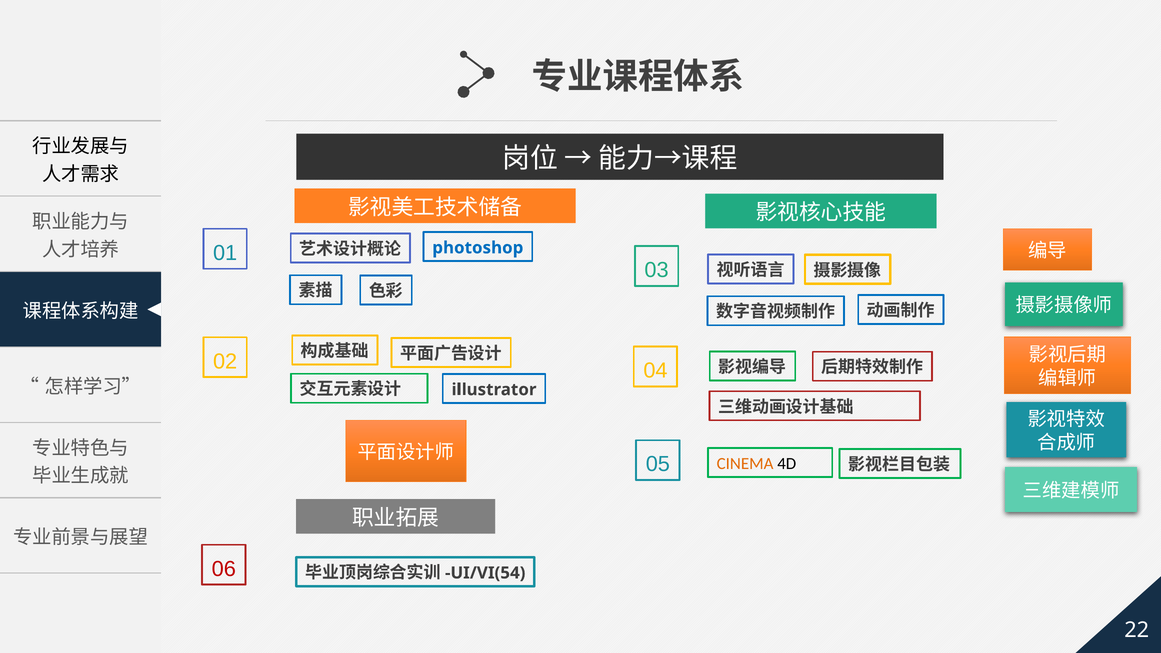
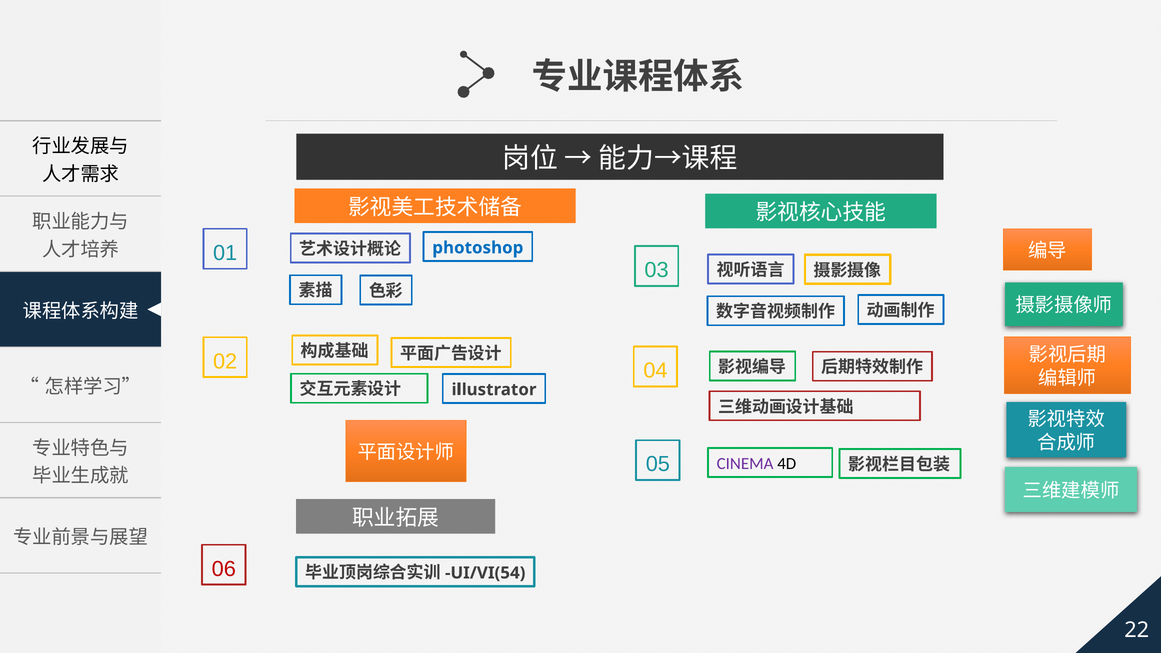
CINEMA colour: orange -> purple (745, 464)
